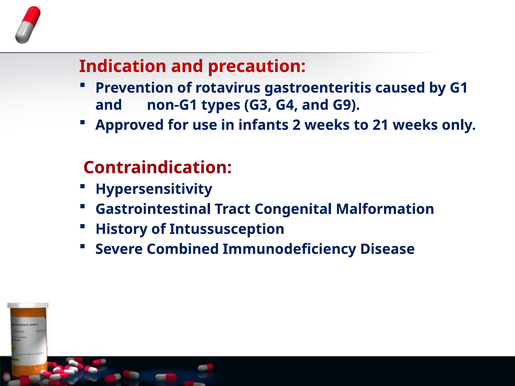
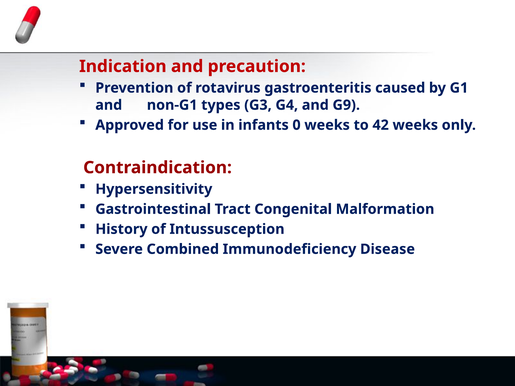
2: 2 -> 0 (297, 125)
21: 21 -> 42 (381, 125)
